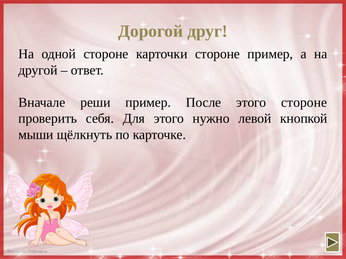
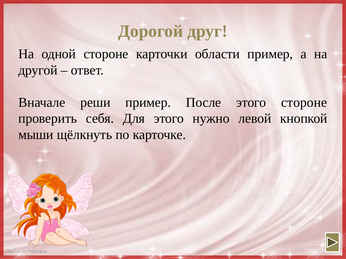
карточки стороне: стороне -> области (217, 54)
